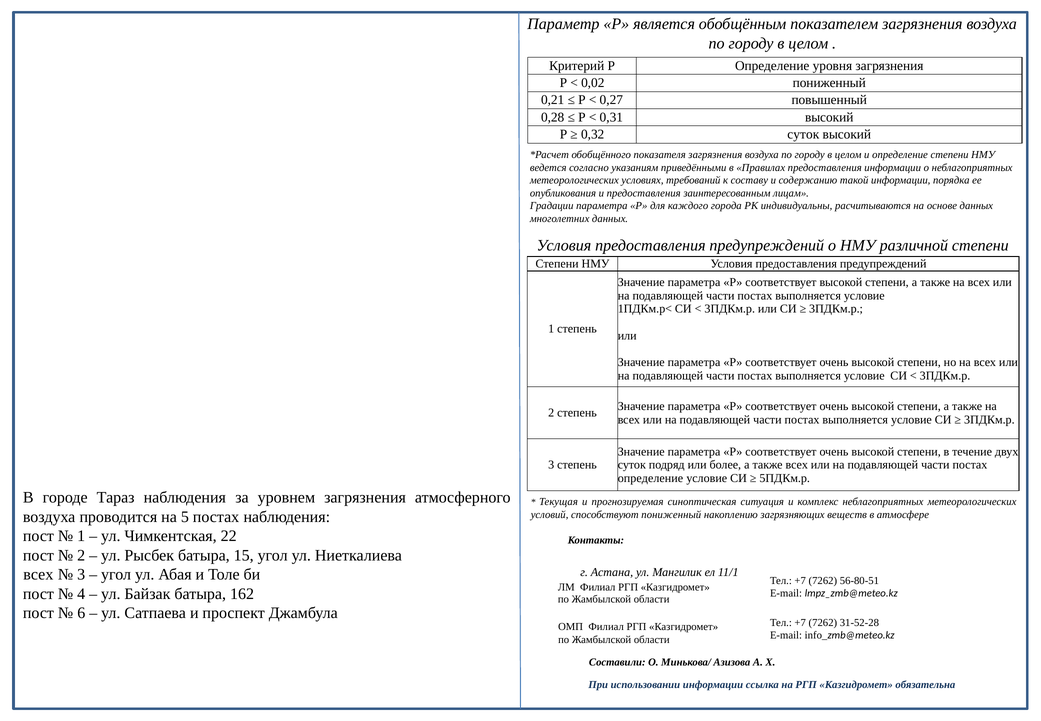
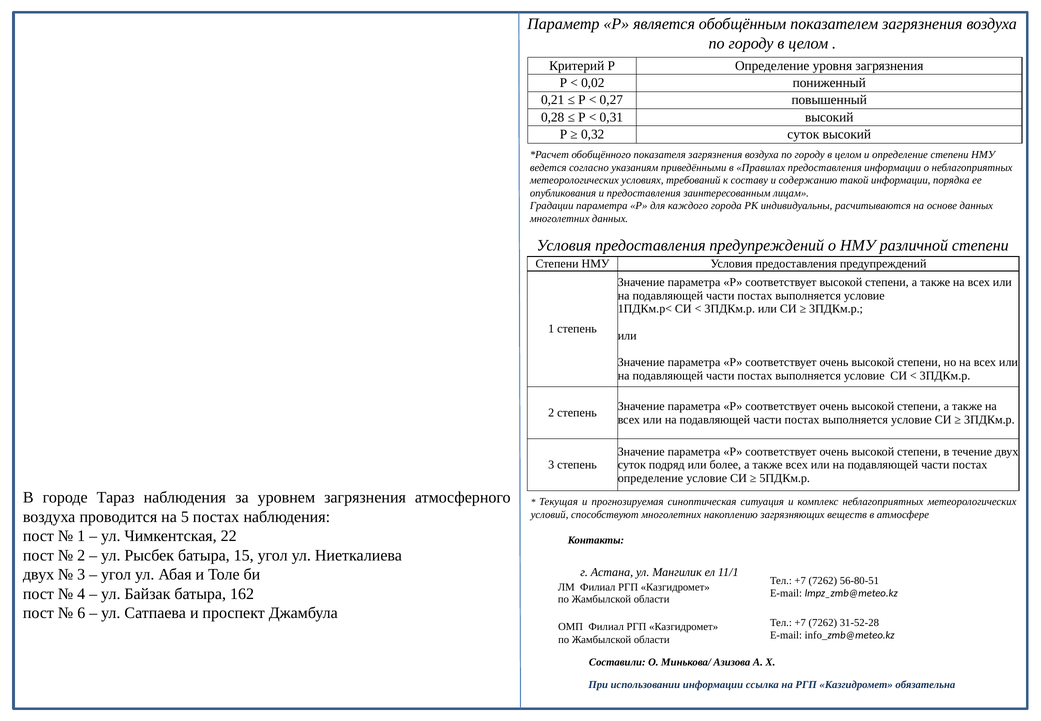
способствуют пониженный: пониженный -> многолетних (671, 514)
всех: всех -> двух (39, 574)
